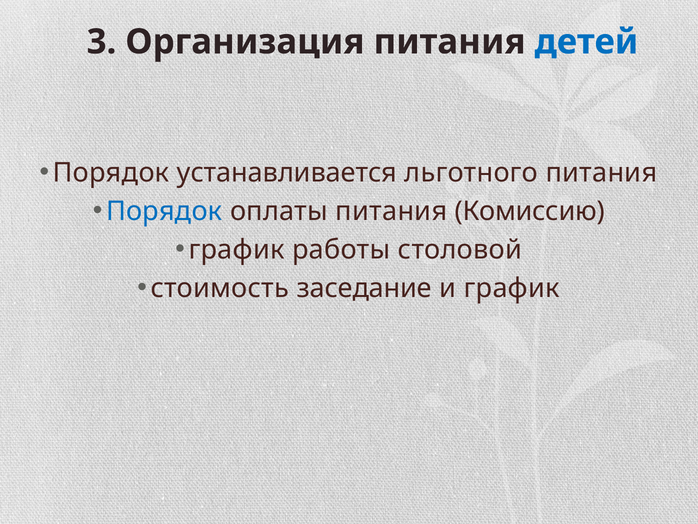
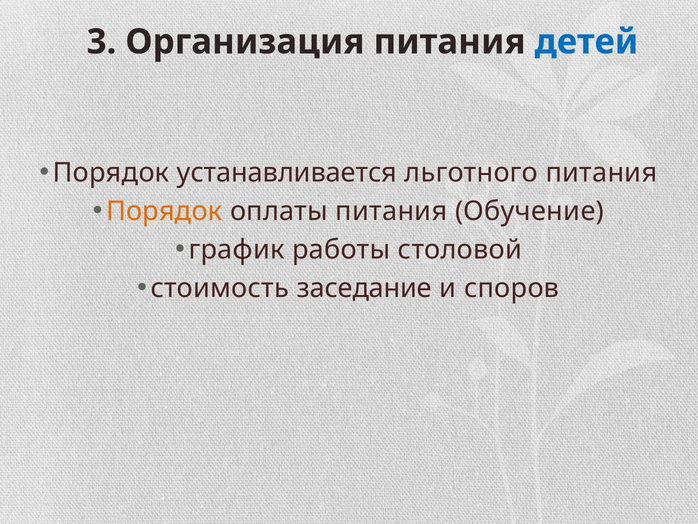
Порядок colour: blue -> orange (164, 211)
Комиссию: Комиссию -> Обучение (529, 211)
и график: график -> споров (512, 288)
